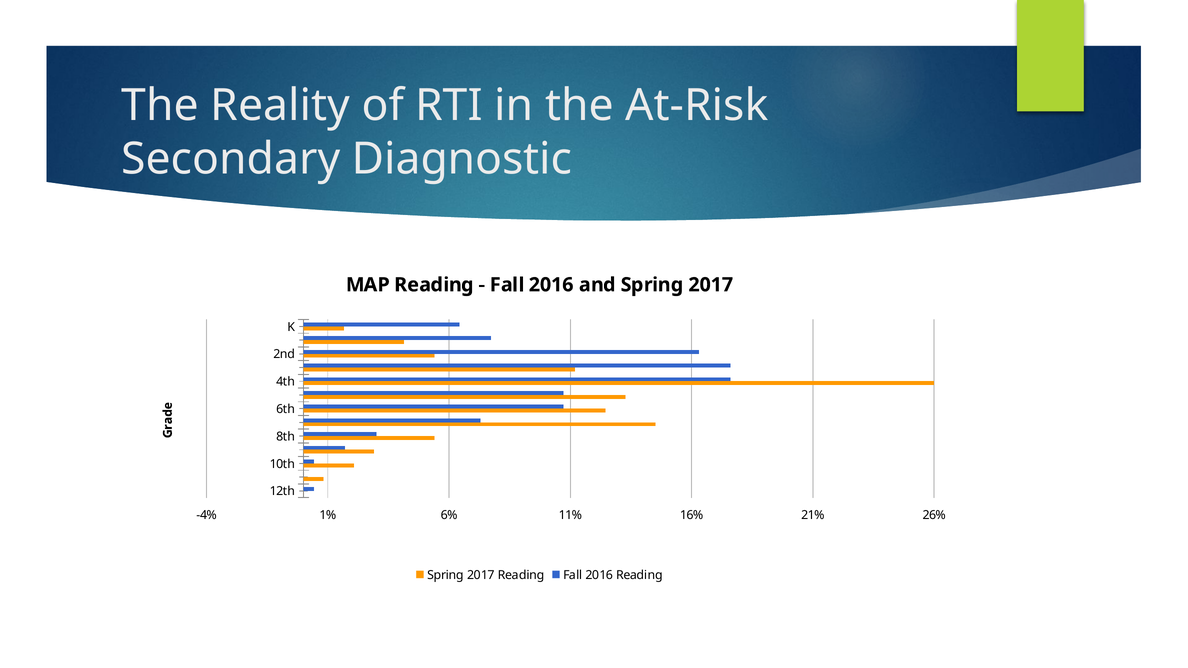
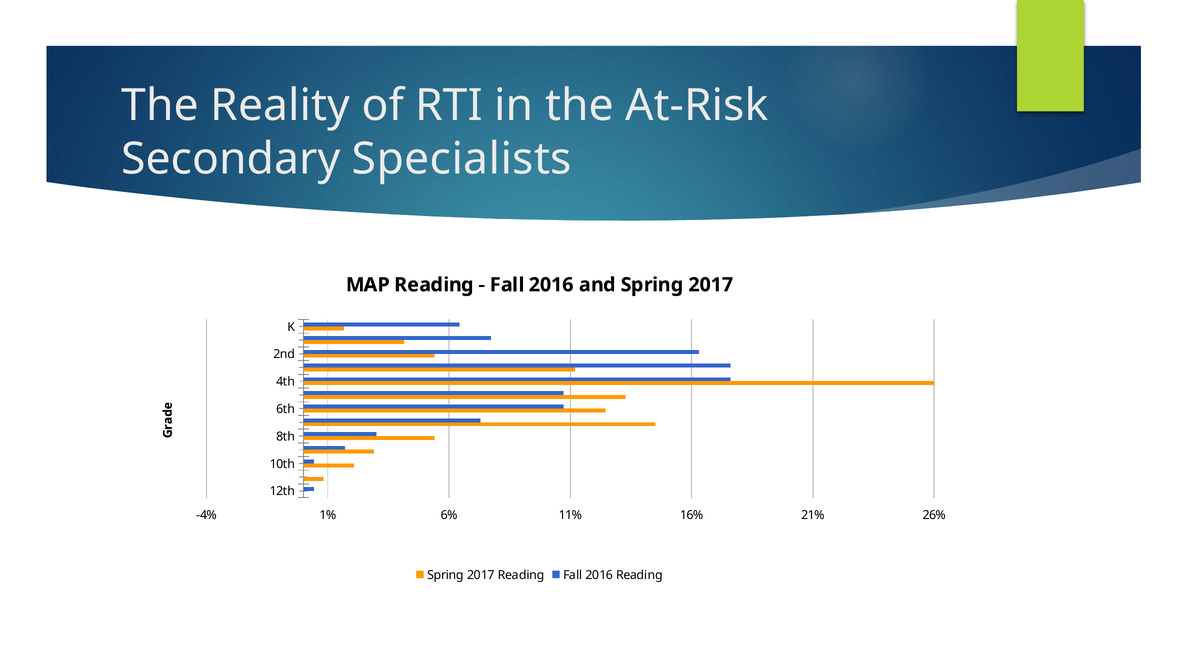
Diagnostic: Diagnostic -> Specialists (462, 159)
